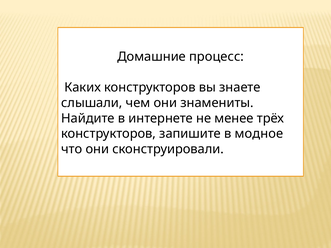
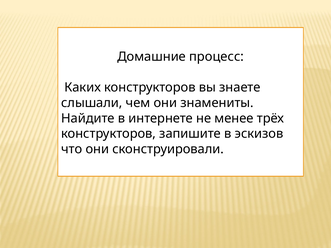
модное: модное -> эскизов (259, 134)
